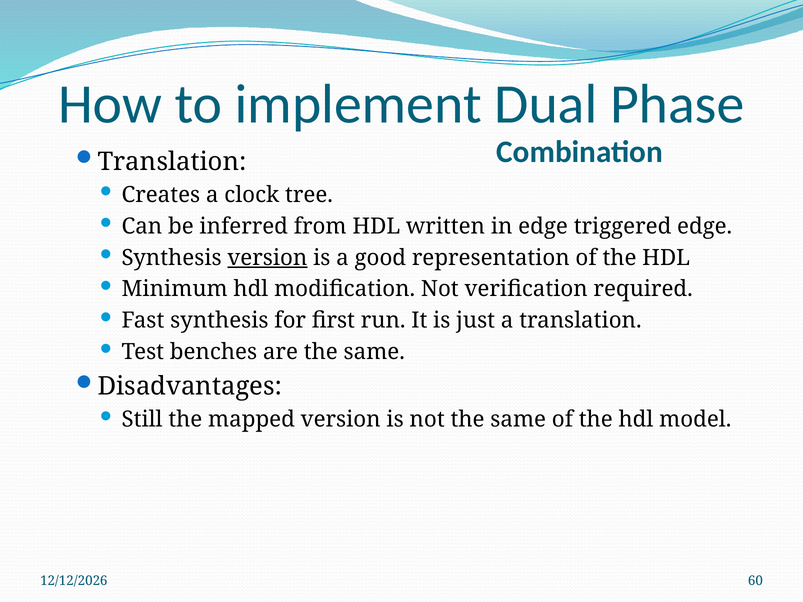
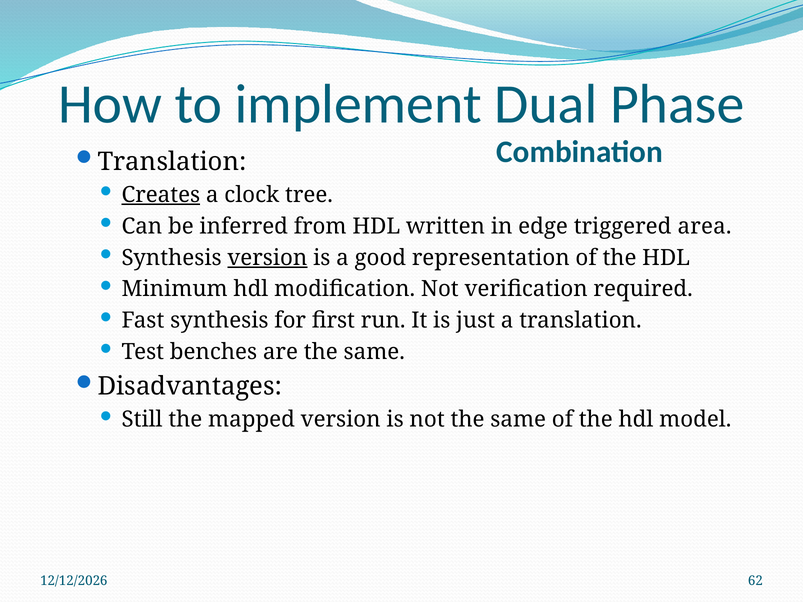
Creates underline: none -> present (161, 195)
triggered edge: edge -> area (705, 226)
60: 60 -> 62 (755, 581)
